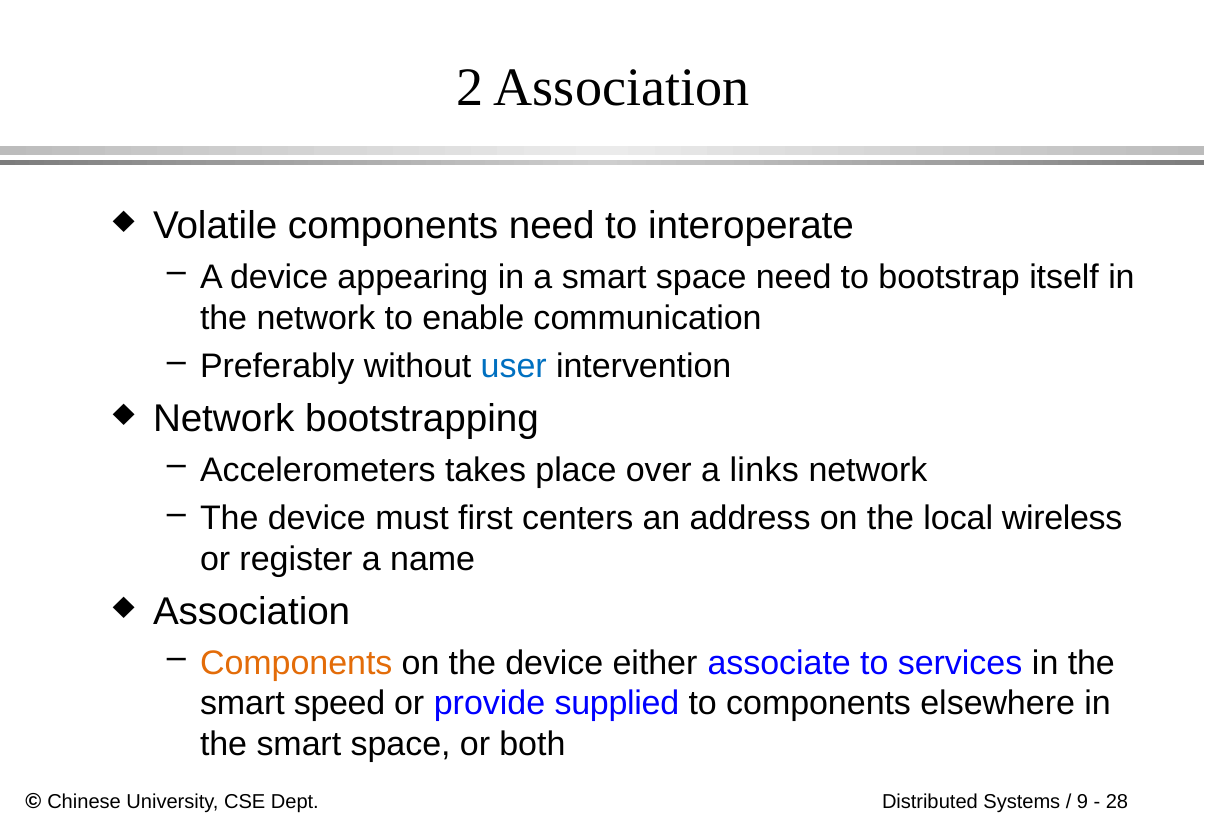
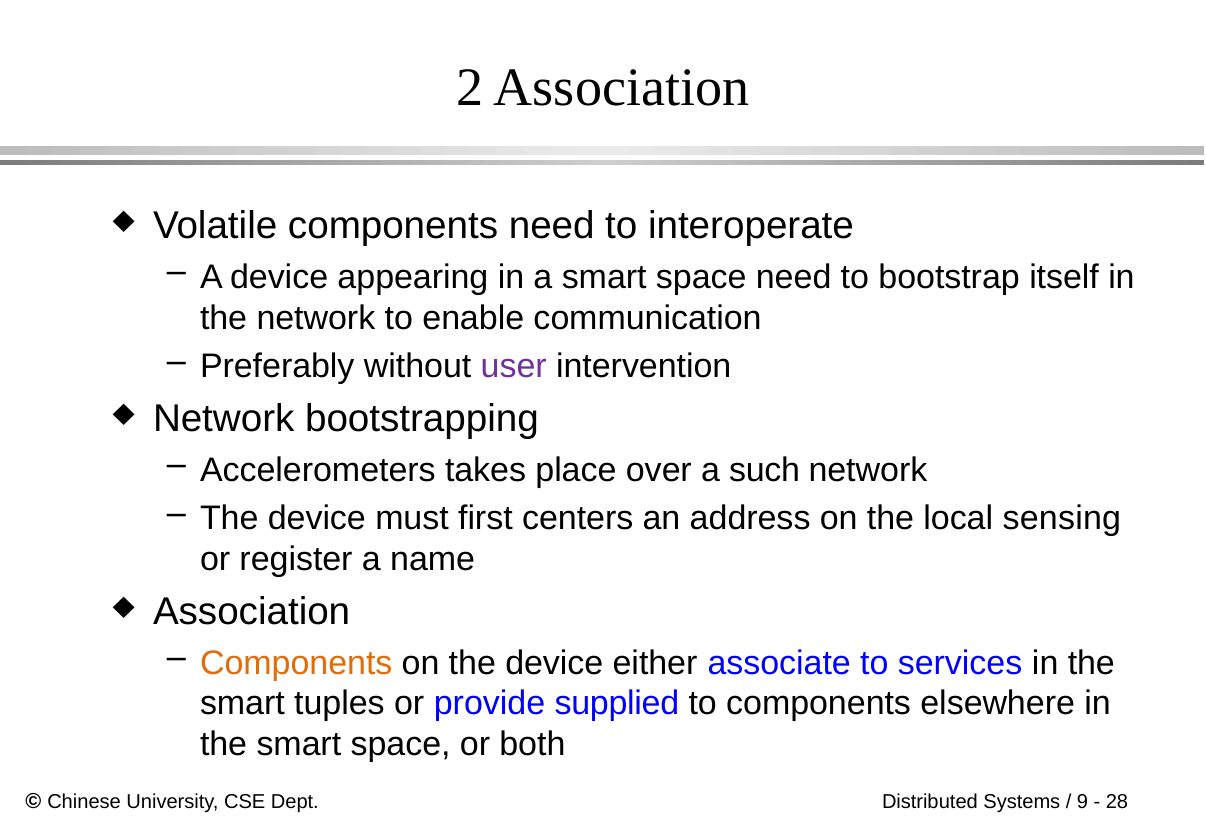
user colour: blue -> purple (514, 366)
links: links -> such (765, 470)
wireless: wireless -> sensing (1062, 518)
speed: speed -> tuples (339, 704)
